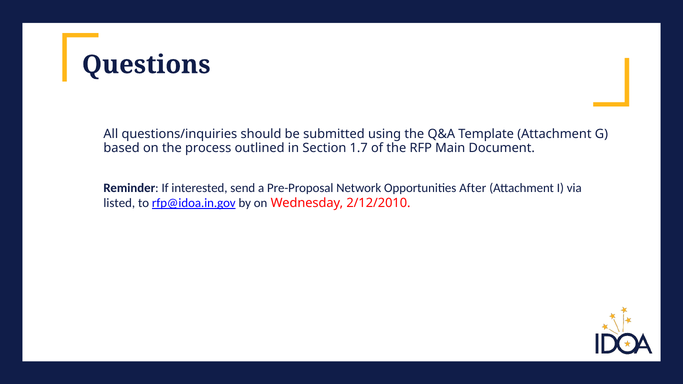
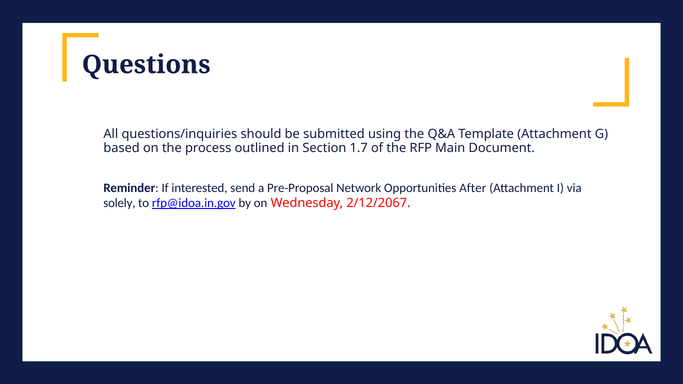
listed: listed -> solely (119, 203)
2/12/2010: 2/12/2010 -> 2/12/2067 (378, 203)
